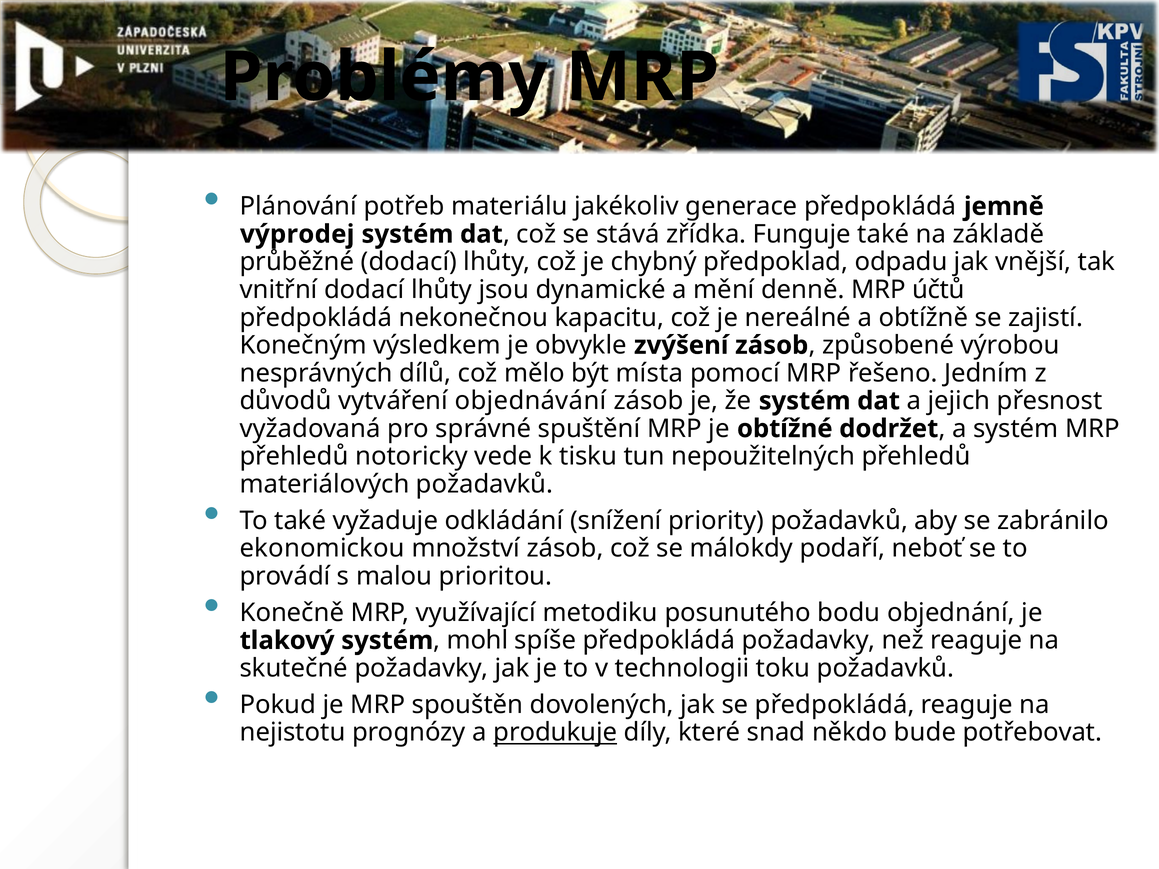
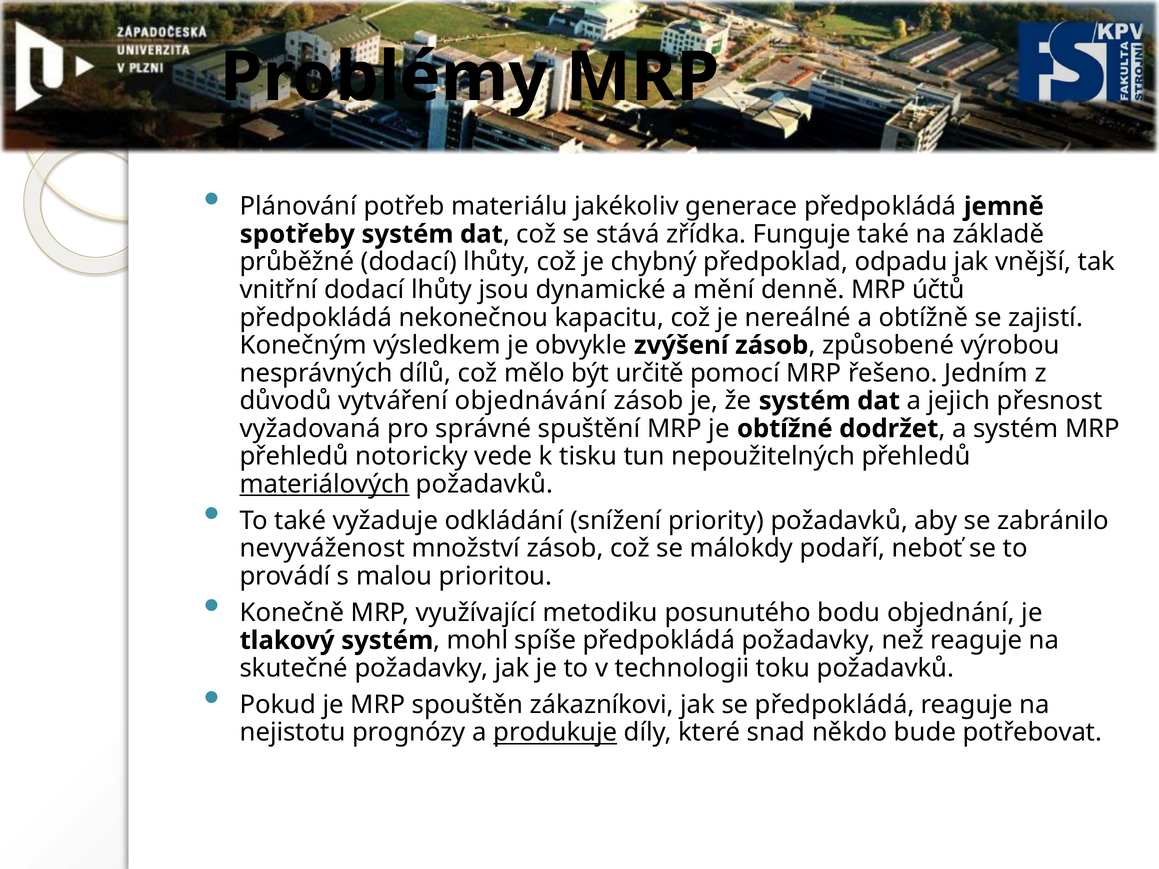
výprodej: výprodej -> spotřeby (297, 234)
místa: místa -> určitě (650, 373)
materiálových underline: none -> present (325, 484)
ekonomickou: ekonomickou -> nevyváženost (322, 549)
dovolených: dovolených -> zákazníkovi (602, 705)
